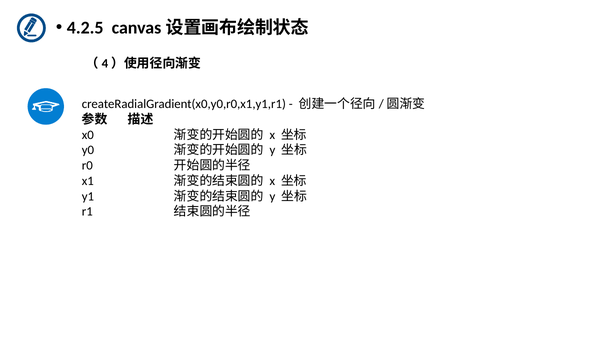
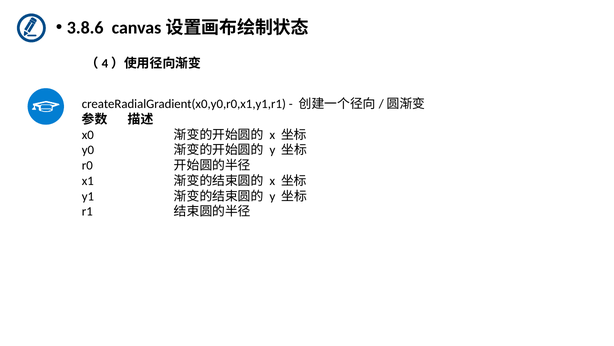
4.2.5: 4.2.5 -> 3.8.6 (85, 28)
